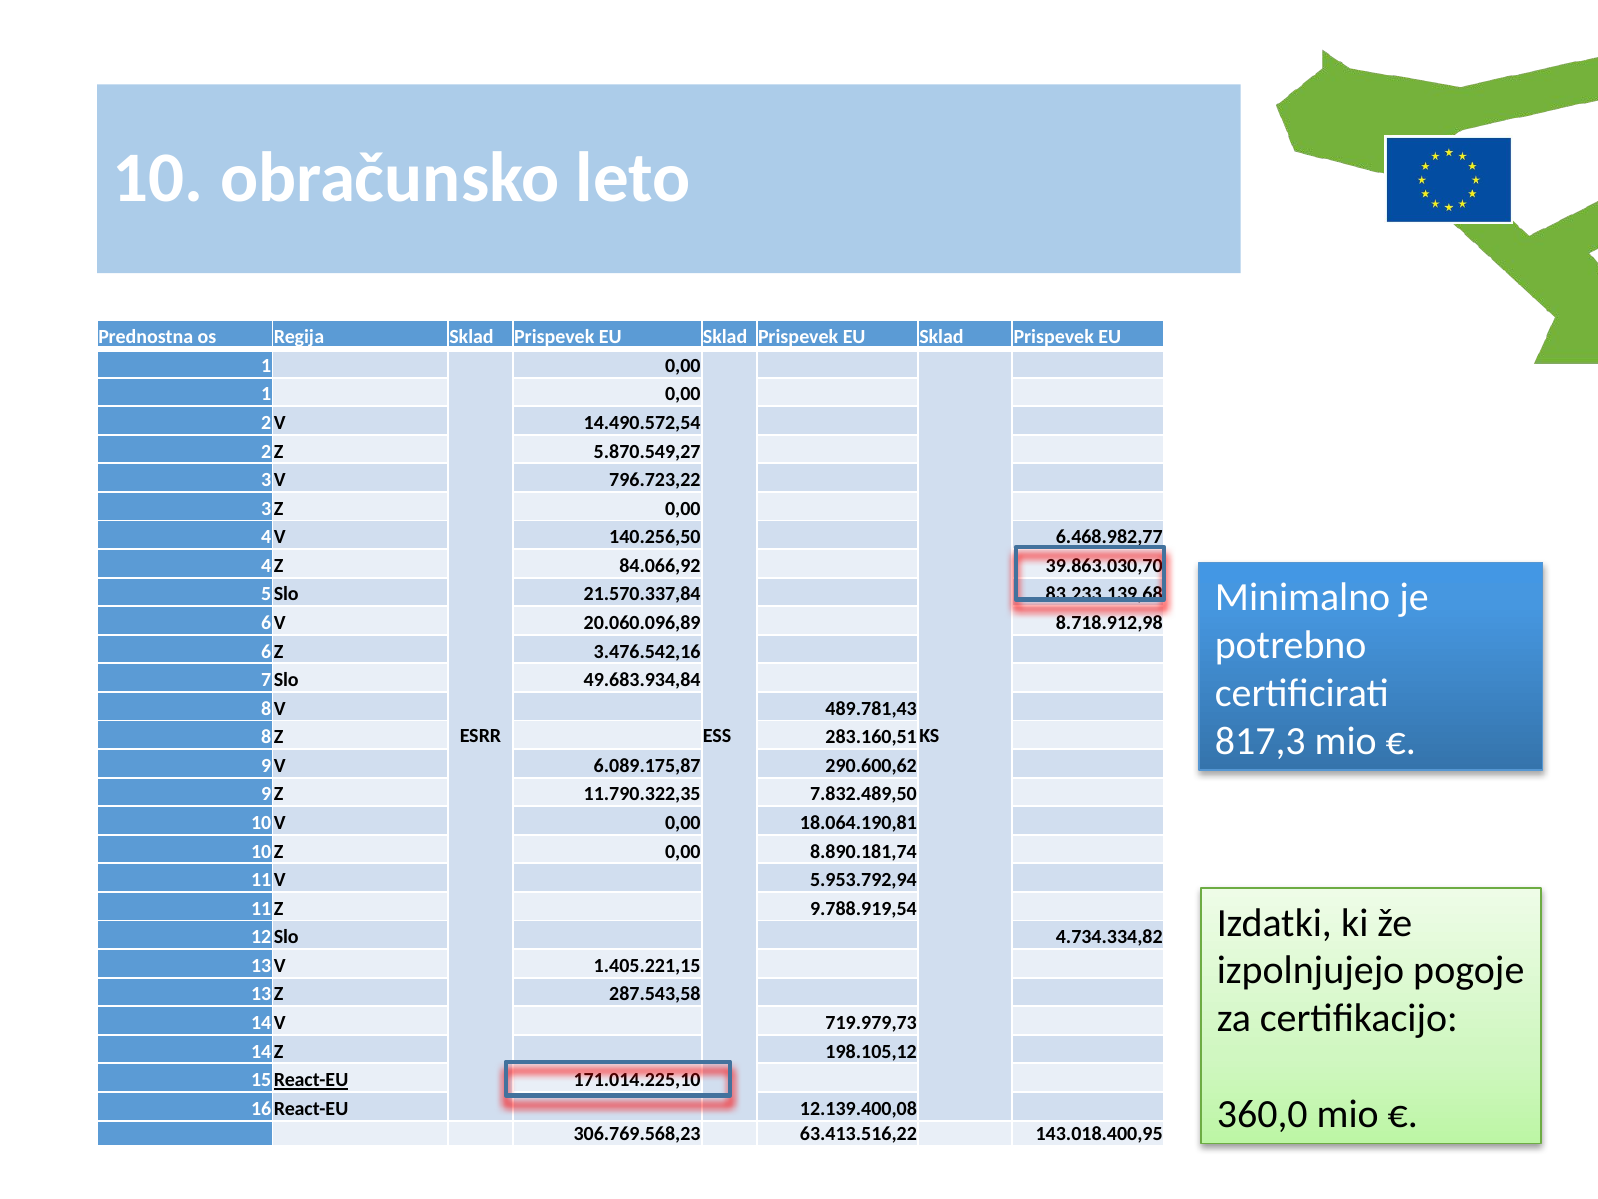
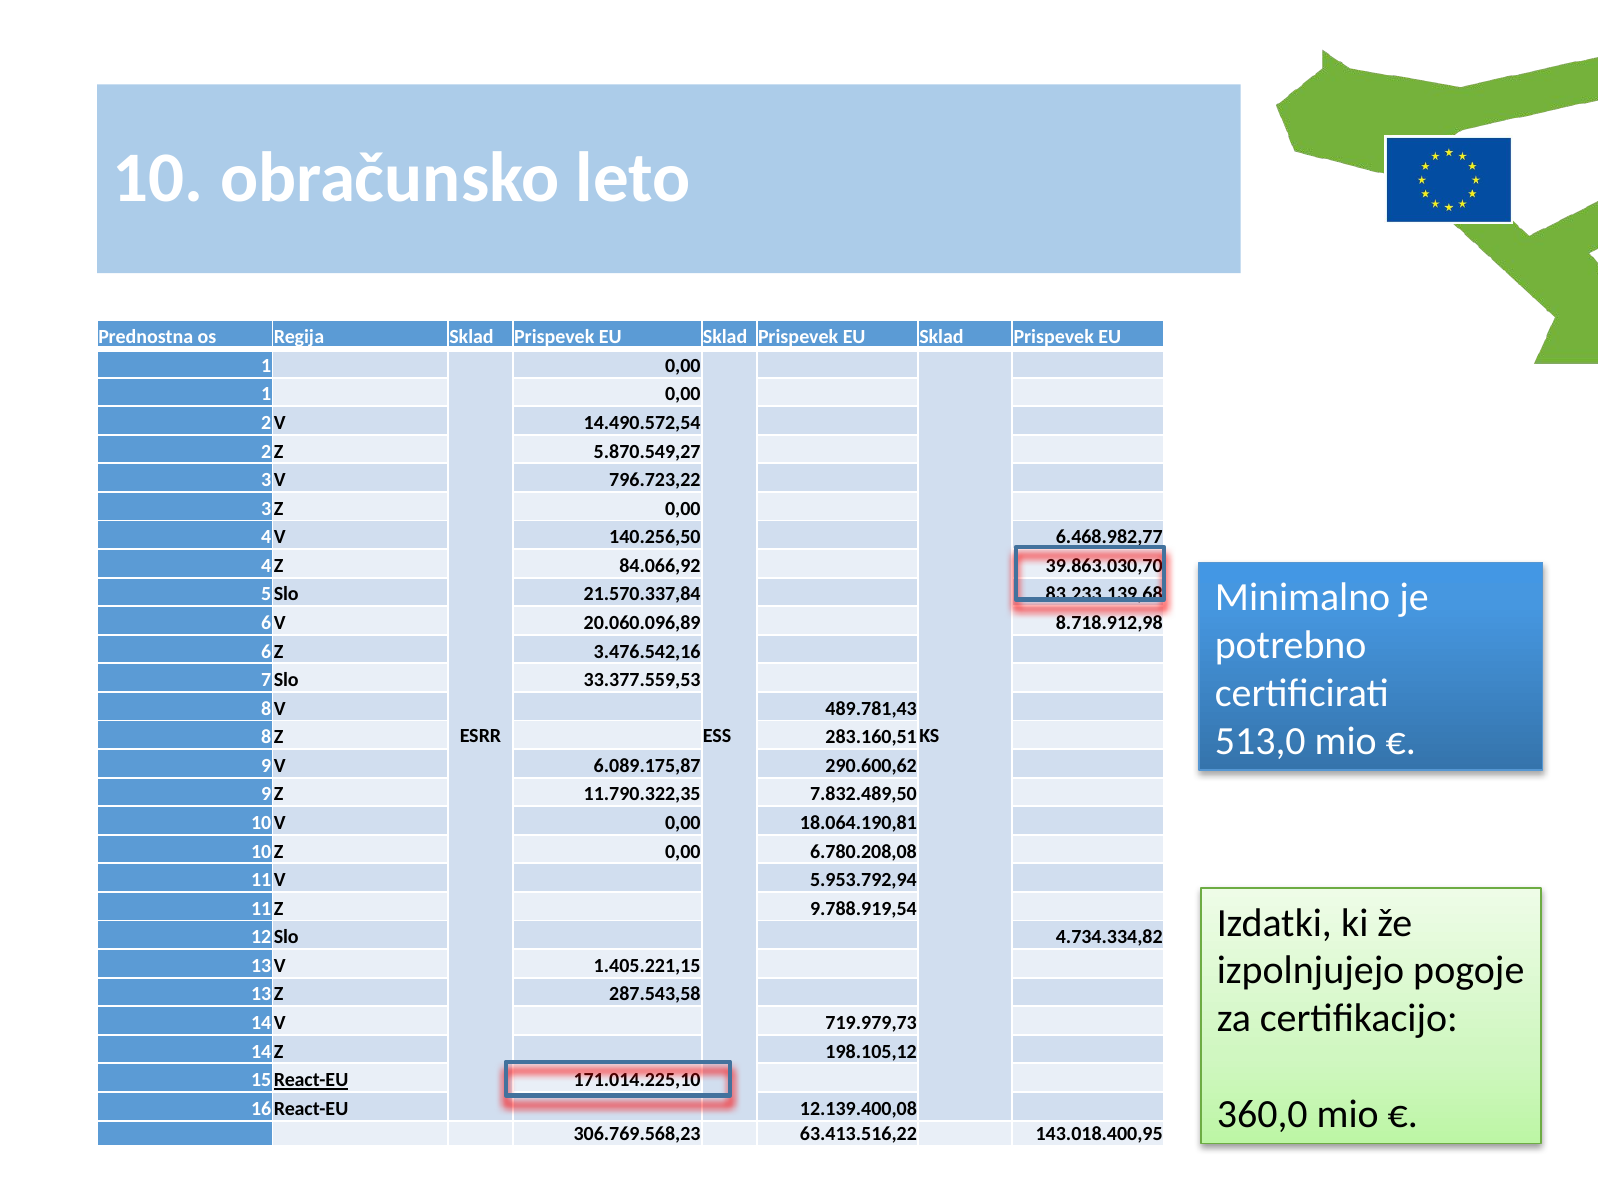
49.683.934,84: 49.683.934,84 -> 33.377.559,53 (642, 680)
817,3: 817,3 -> 513,0 (1260, 741)
8.890.181,74: 8.890.181,74 -> 6.780.208,08 (863, 851)
